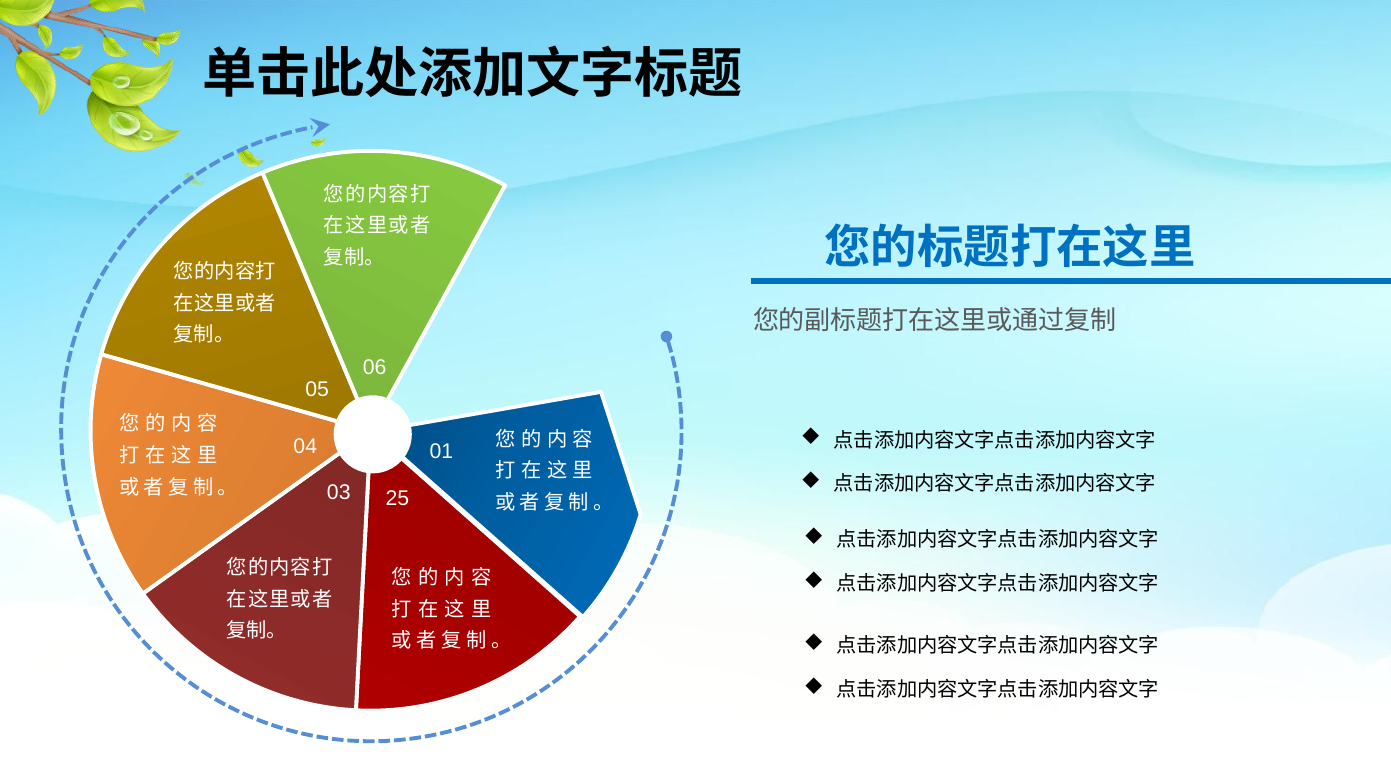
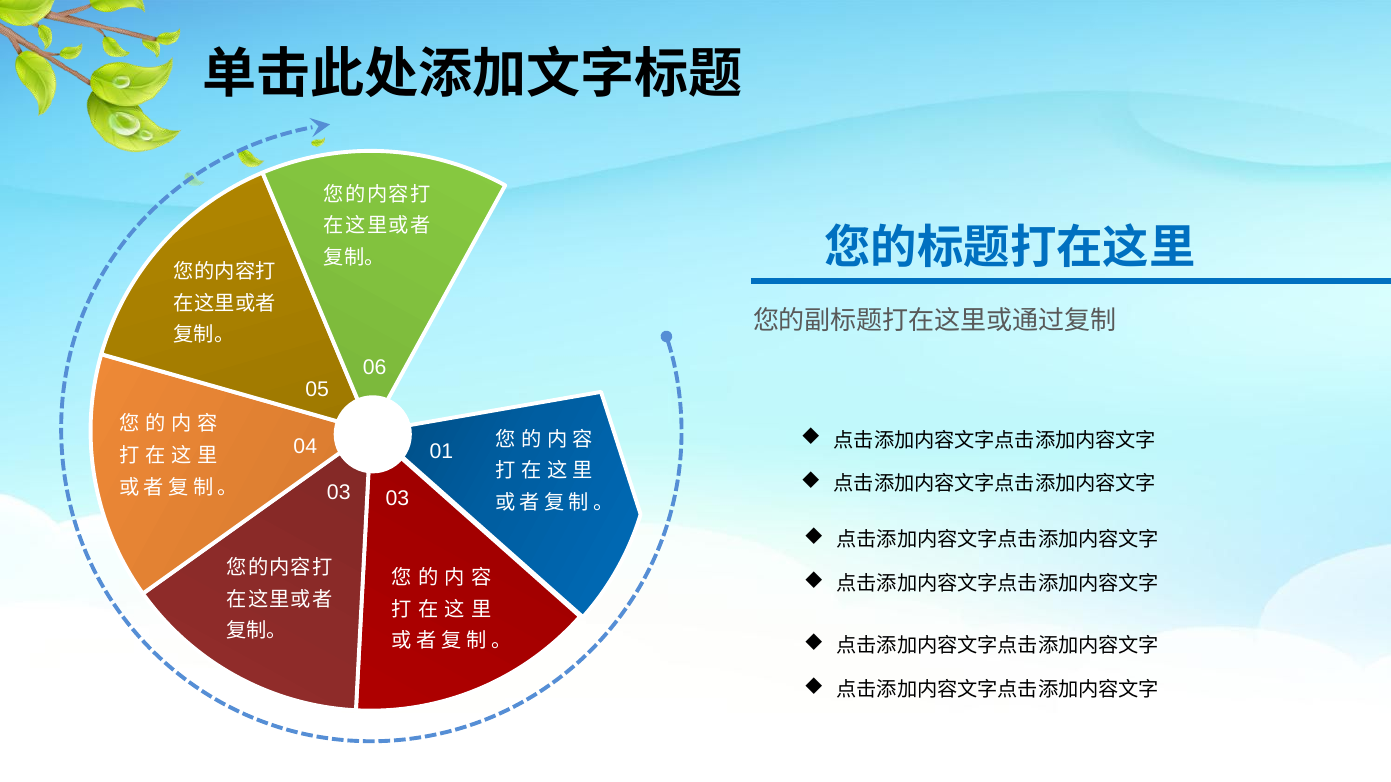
03 25: 25 -> 03 (397, 498)
